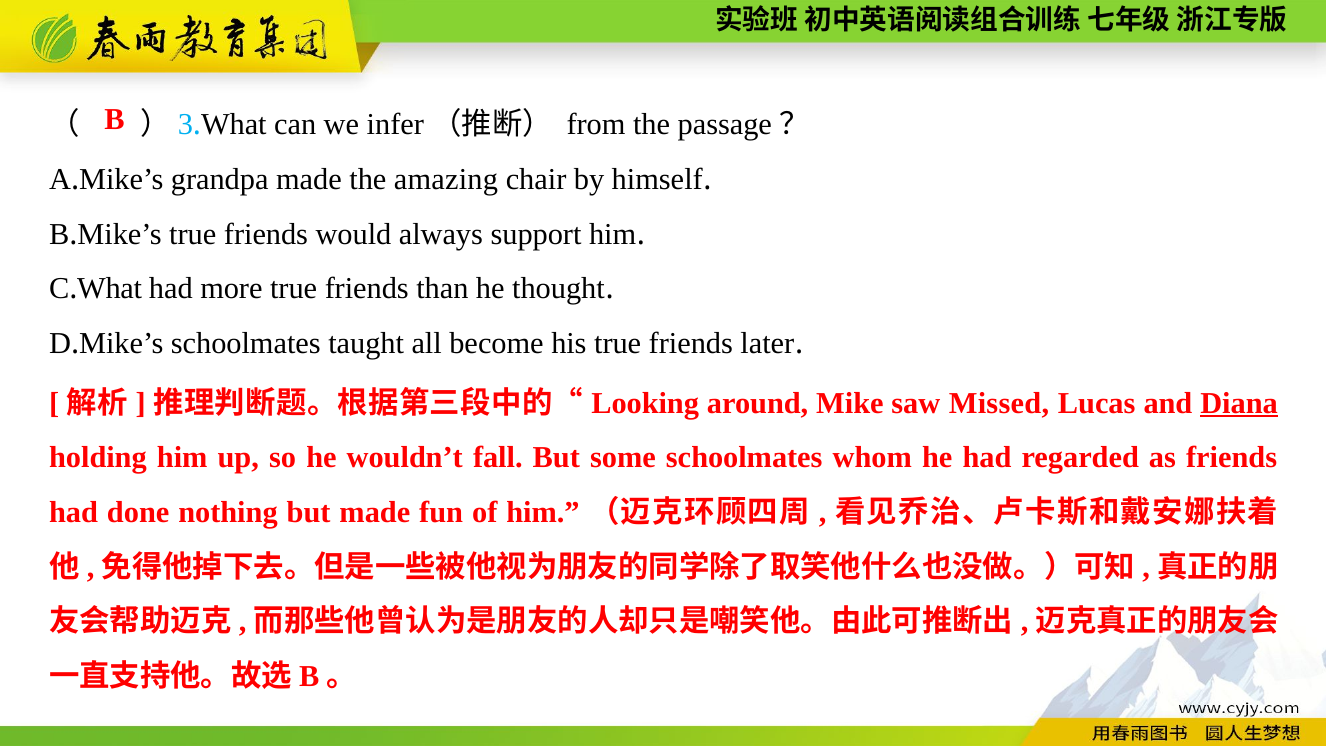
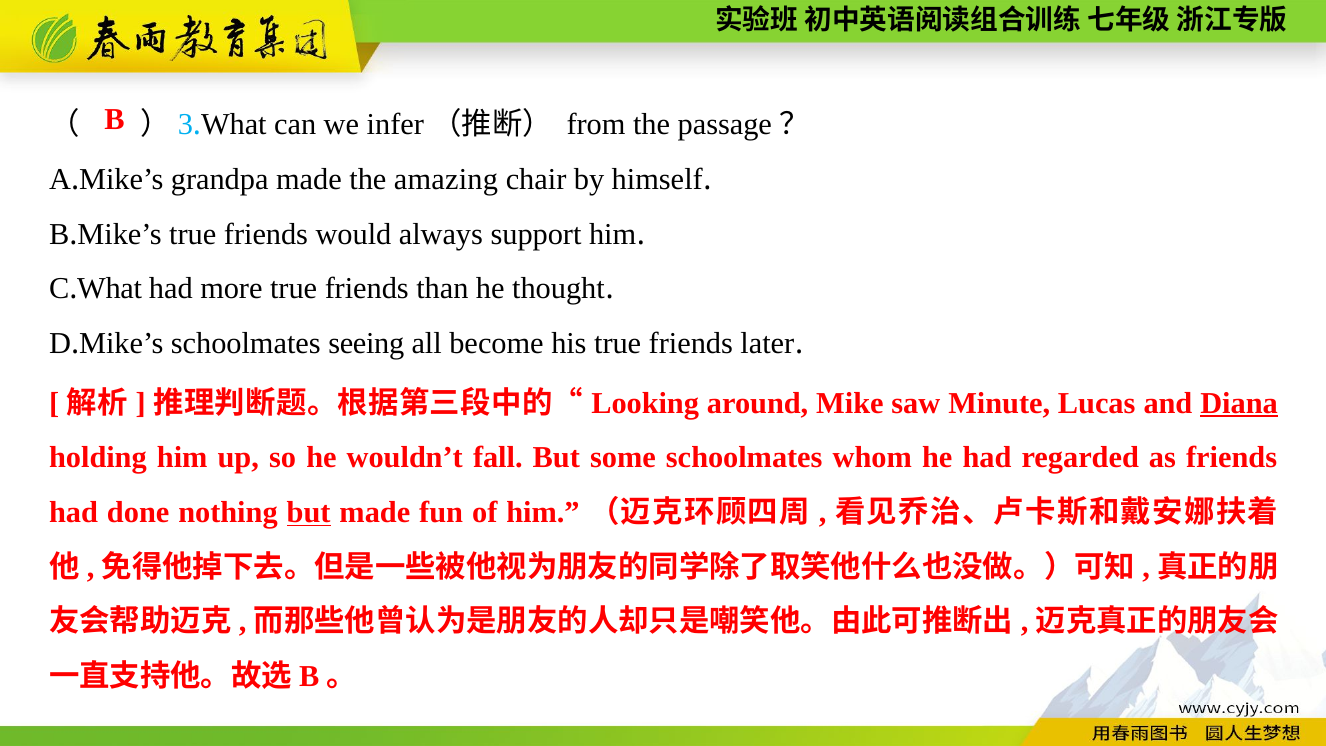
taught: taught -> seeing (366, 343)
Missed: Missed -> Minute (999, 403)
but underline: none -> present (309, 512)
